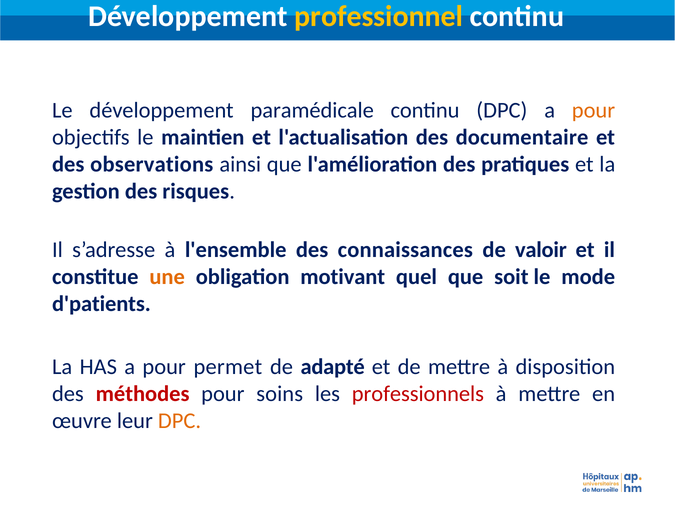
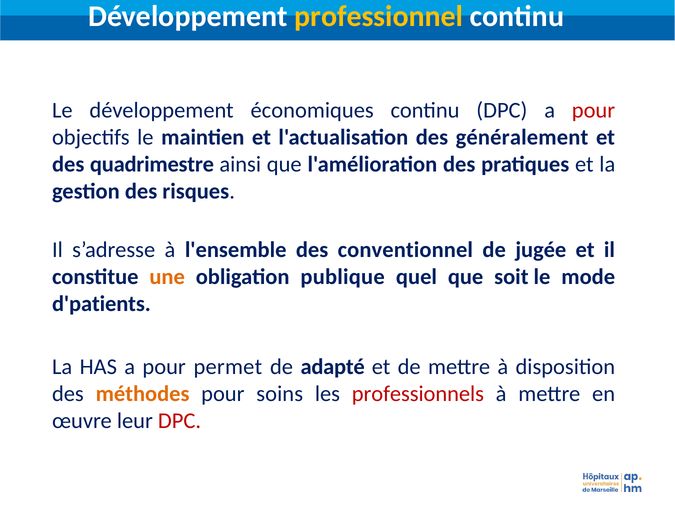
paramédicale: paramédicale -> économiques (312, 110)
pour colour: orange -> red (593, 110)
documentaire: documentaire -> généralement (522, 137)
observations: observations -> quadrimestre (152, 164)
connaissances: connaissances -> conventionnel (405, 250)
valoir: valoir -> jugée (541, 250)
motivant: motivant -> publique (343, 277)
méthodes colour: red -> orange (143, 394)
DPC colour: orange -> red (180, 421)
